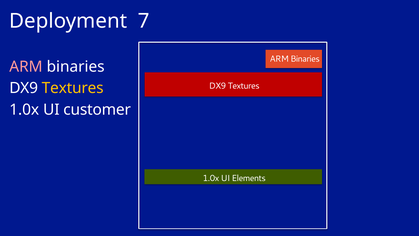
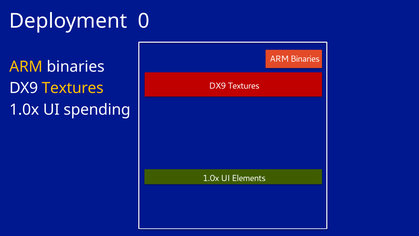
7: 7 -> 0 (144, 21)
ARM colour: pink -> yellow (26, 67)
customer: customer -> spending (97, 110)
